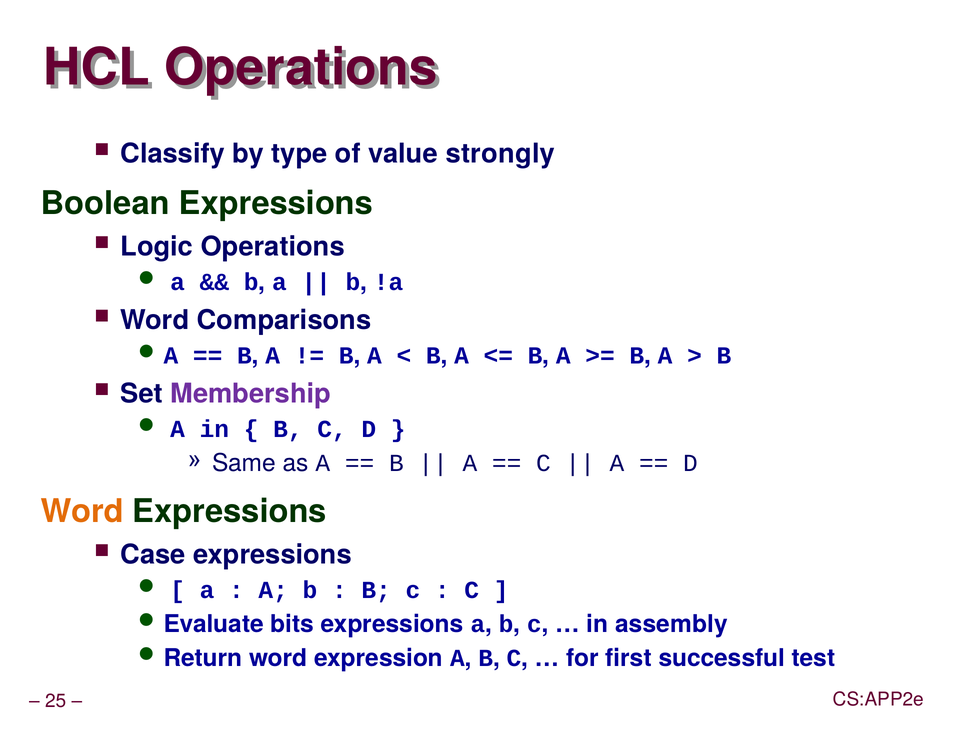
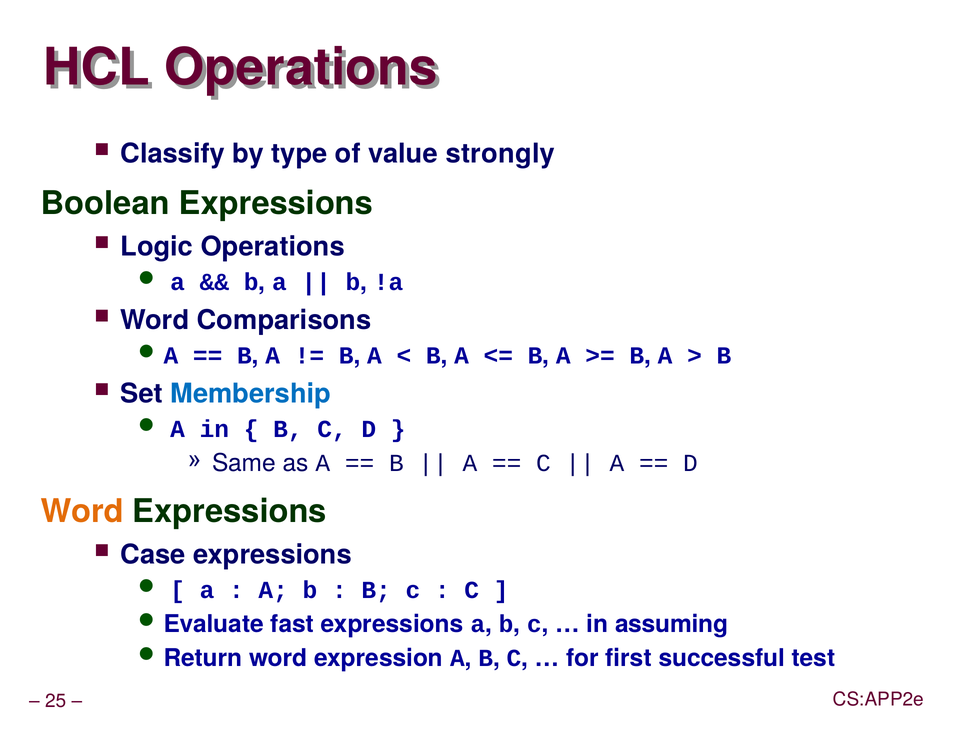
Membership colour: purple -> blue (251, 394)
bits: bits -> fast (292, 624)
assembly: assembly -> assuming (672, 624)
